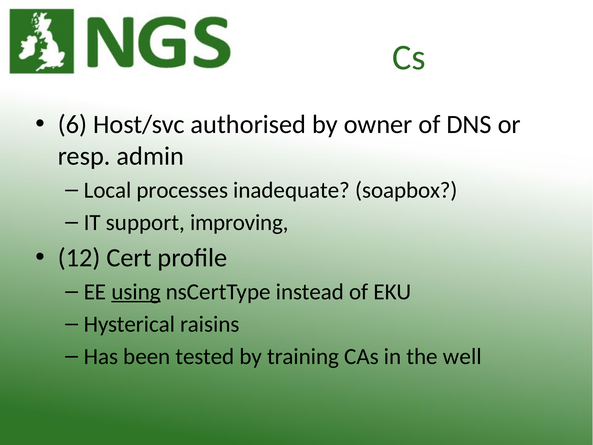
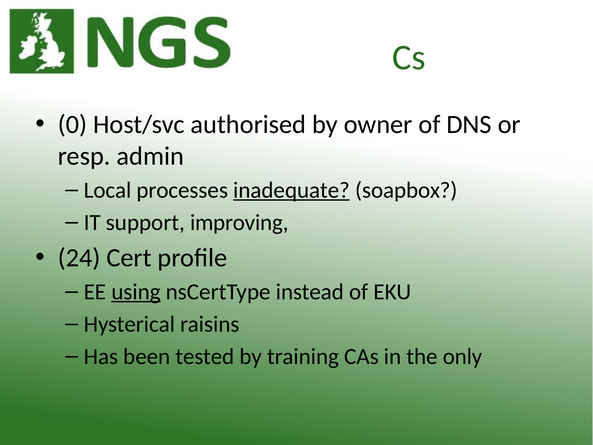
6: 6 -> 0 (72, 124)
inadequate underline: none -> present (292, 190)
12: 12 -> 24 (79, 258)
well: well -> only (463, 356)
